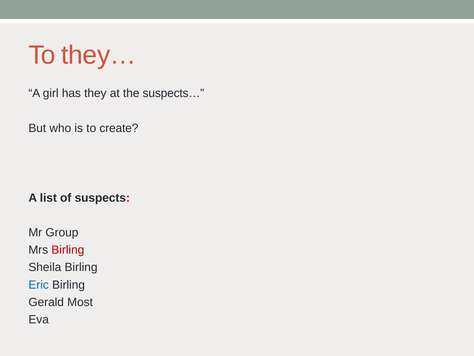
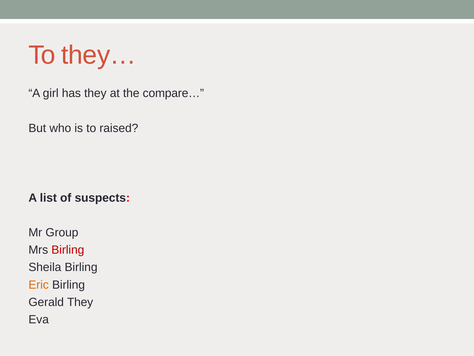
suspects…: suspects… -> compare… (173, 93)
create: create -> raised (119, 128)
Eric colour: blue -> orange (39, 284)
Gerald Most: Most -> They (80, 302)
